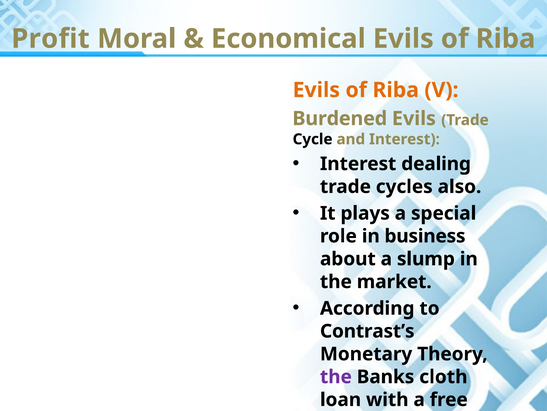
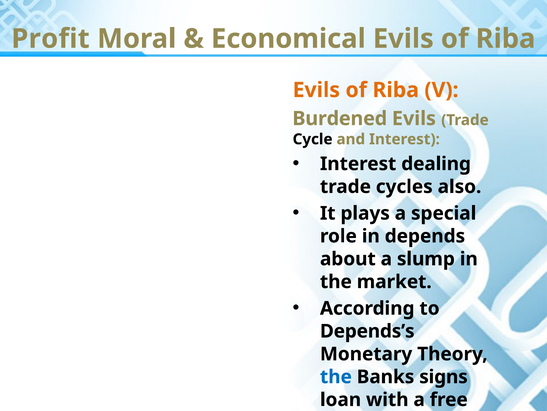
business: business -> depends (425, 236)
Contrast’s: Contrast’s -> Depends’s (367, 331)
the colour: purple -> blue (336, 376)
cloth: cloth -> signs (444, 376)
